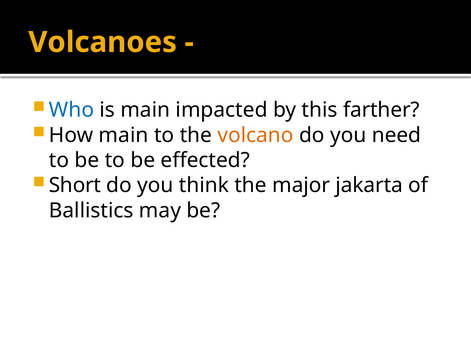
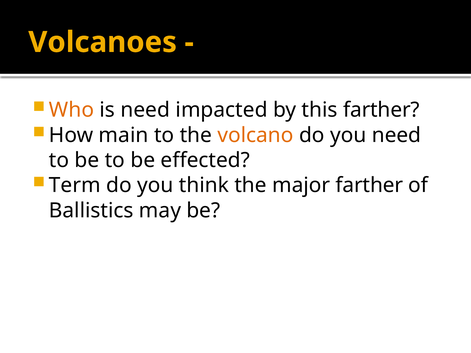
Who colour: blue -> orange (72, 110)
is main: main -> need (145, 110)
Short: Short -> Term (75, 186)
major jakarta: jakarta -> farther (369, 186)
